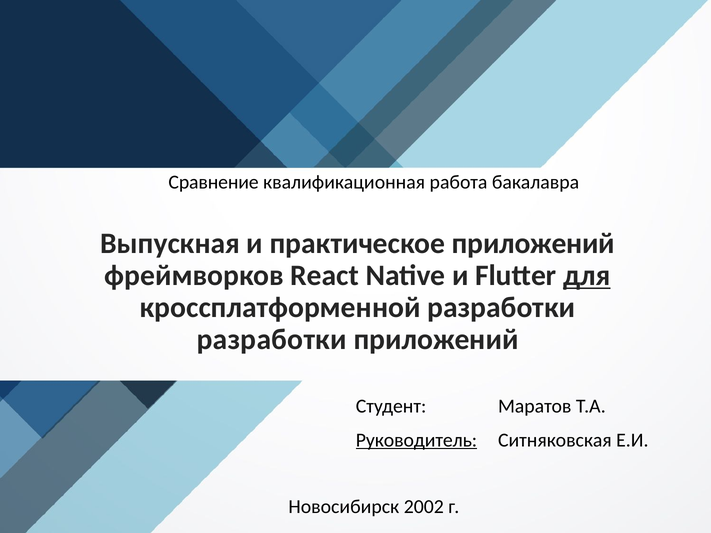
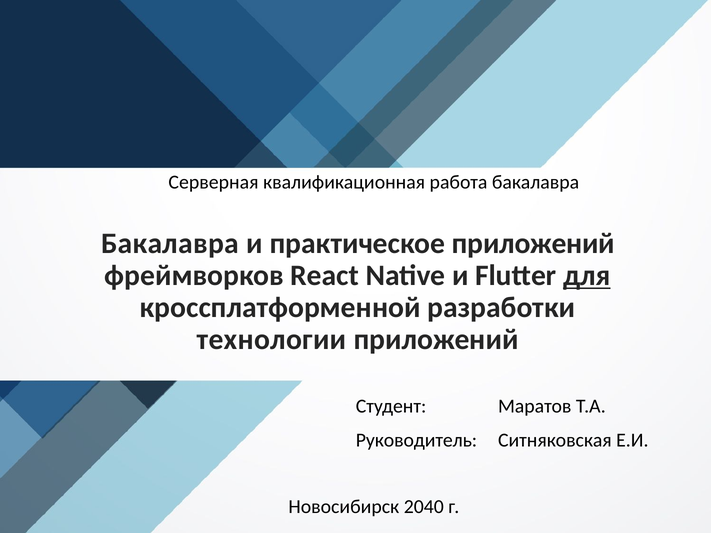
Сравнение: Сравнение -> Серверная (213, 183)
Выпускная: Выпускная -> Бакалавра (170, 244)
разработки: разработки -> технологии (272, 340)
Руководитель underline: present -> none (416, 440)
2002: 2002 -> 2040 (424, 507)
